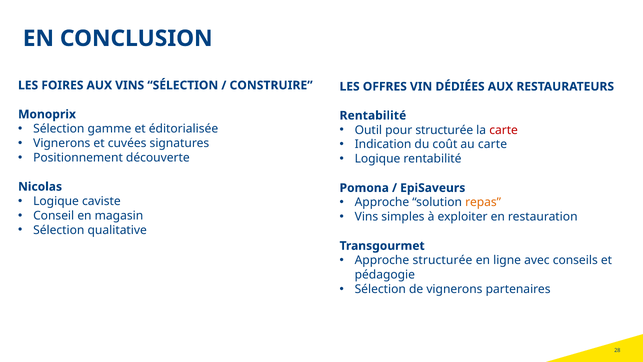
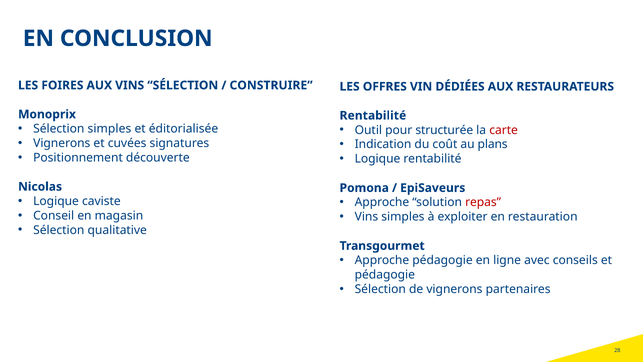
Sélection gamme: gamme -> simples (109, 129)
au carte: carte -> plans (493, 144)
repas colour: orange -> red (483, 202)
Approche structurée: structurée -> pédagogie (443, 260)
